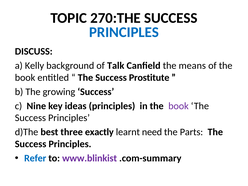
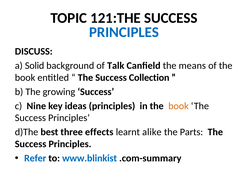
270:THE: 270:THE -> 121:THE (116, 18)
Kelly: Kelly -> Solid (35, 66)
Prostitute: Prostitute -> Collection (149, 78)
book colour: purple -> orange (178, 106)
exactly: exactly -> effects (99, 132)
need: need -> alike (152, 132)
www.blinkist colour: purple -> blue (90, 158)
